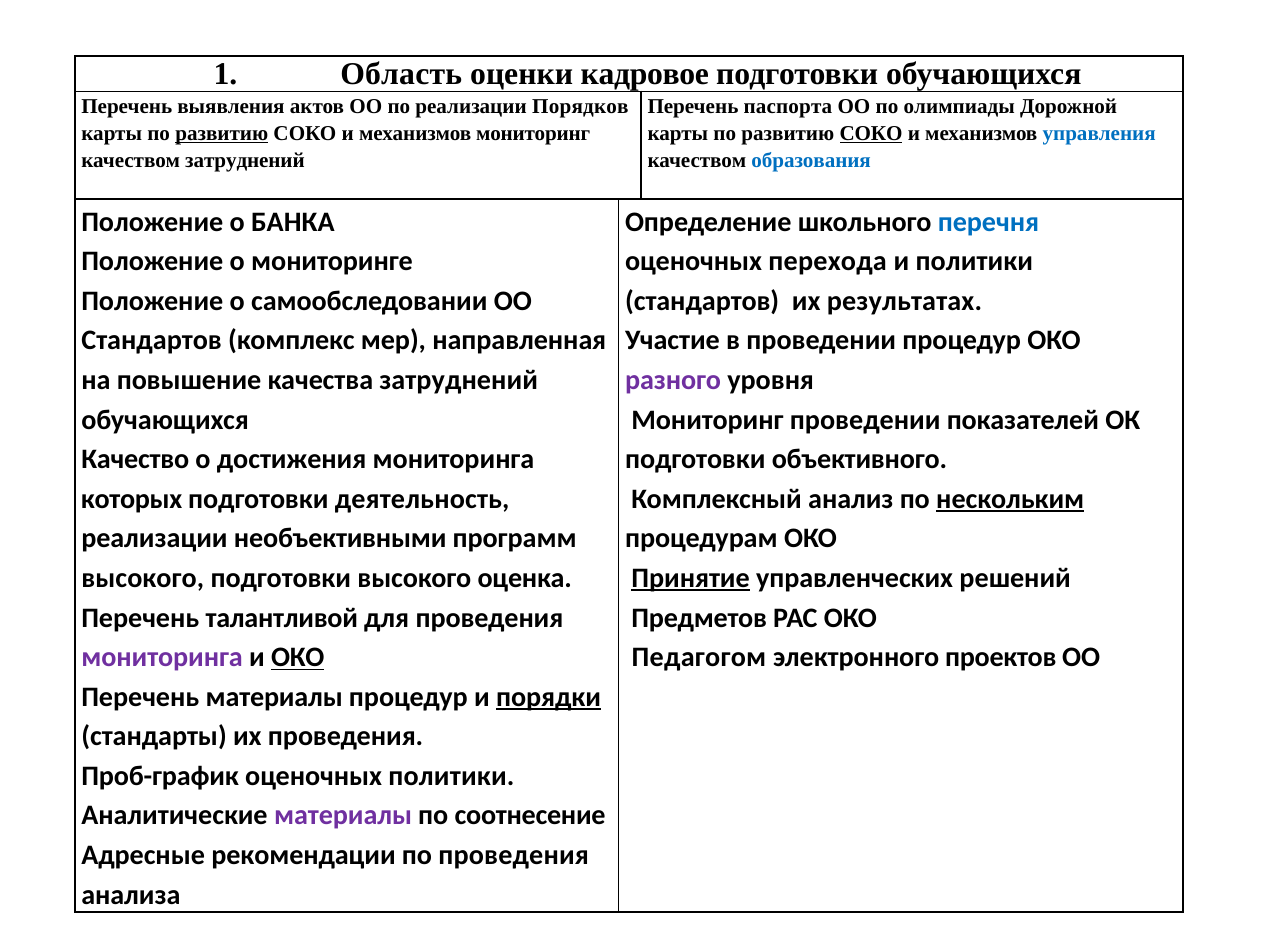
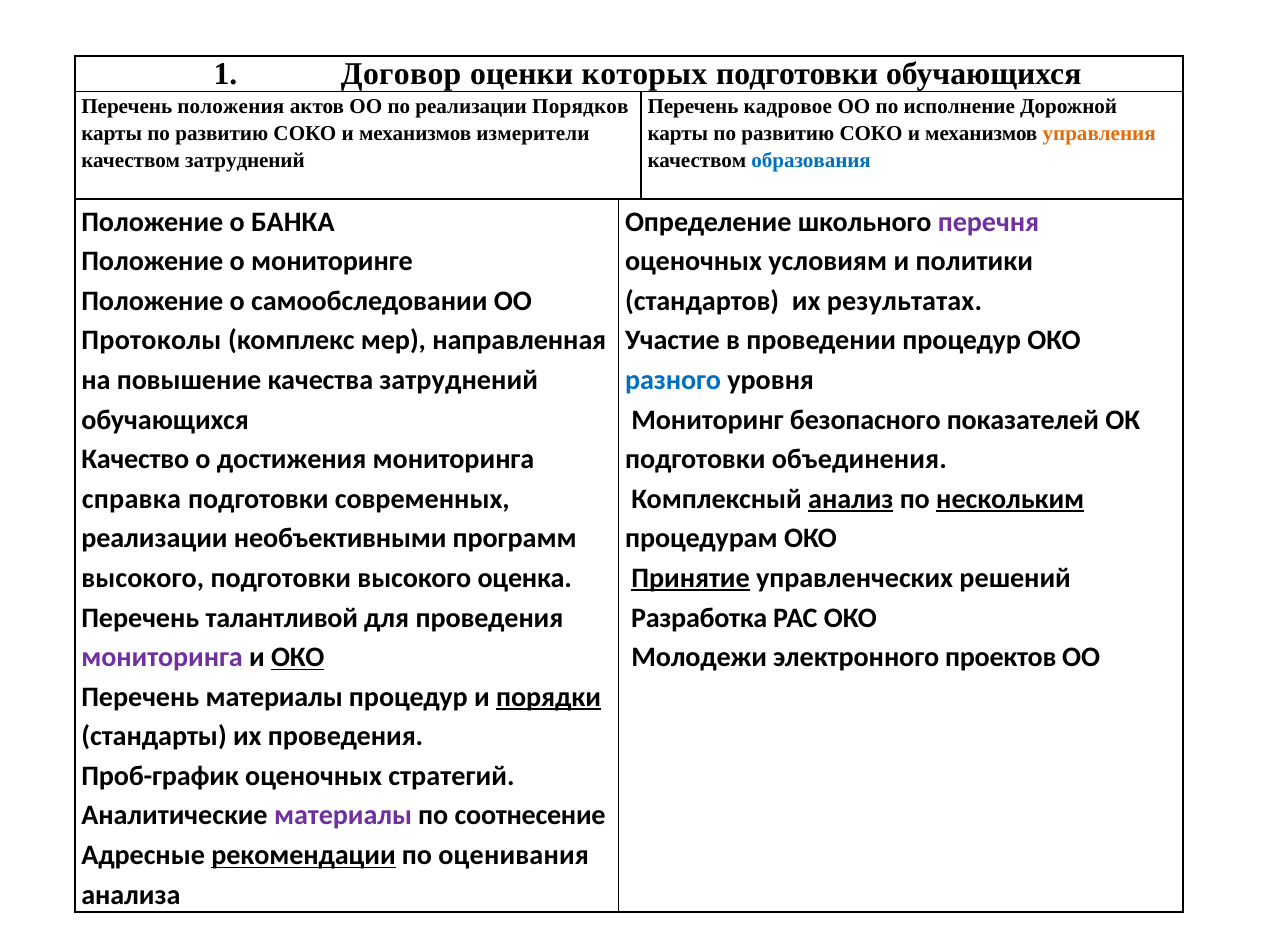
Область: Область -> Договор (401, 74)
кадровое: кадровое -> которых (644, 74)
выявления: выявления -> положения (231, 107)
паспорта: паспорта -> кадровое (788, 107)
олимпиады: олимпиады -> исполнение (959, 107)
развитию underline: present -> none (222, 134)
механизмов мониторинг: мониторинг -> измерители (533, 134)
СОКО underline: present -> none (871, 134)
управления colour: blue -> orange (1099, 134)
перечня colour: blue -> purple (988, 222)
перехода: перехода -> условиям (828, 261)
Стандартов: Стандартов -> Протоколы (151, 341)
разного colour: purple -> blue (673, 380)
Мониторинг проведении: проведении -> безопасного (865, 420)
объективного: объективного -> объединения (859, 459)
которых: которых -> справка (131, 499)
деятельность: деятельность -> современных (422, 499)
анализ underline: none -> present (851, 499)
Предметов: Предметов -> Разработка (699, 618)
Педагогом: Педагогом -> Молодежи (699, 657)
оценочных политики: политики -> стратегий (451, 776)
рекомендации underline: none -> present (304, 855)
по проведения: проведения -> оценивания (514, 855)
